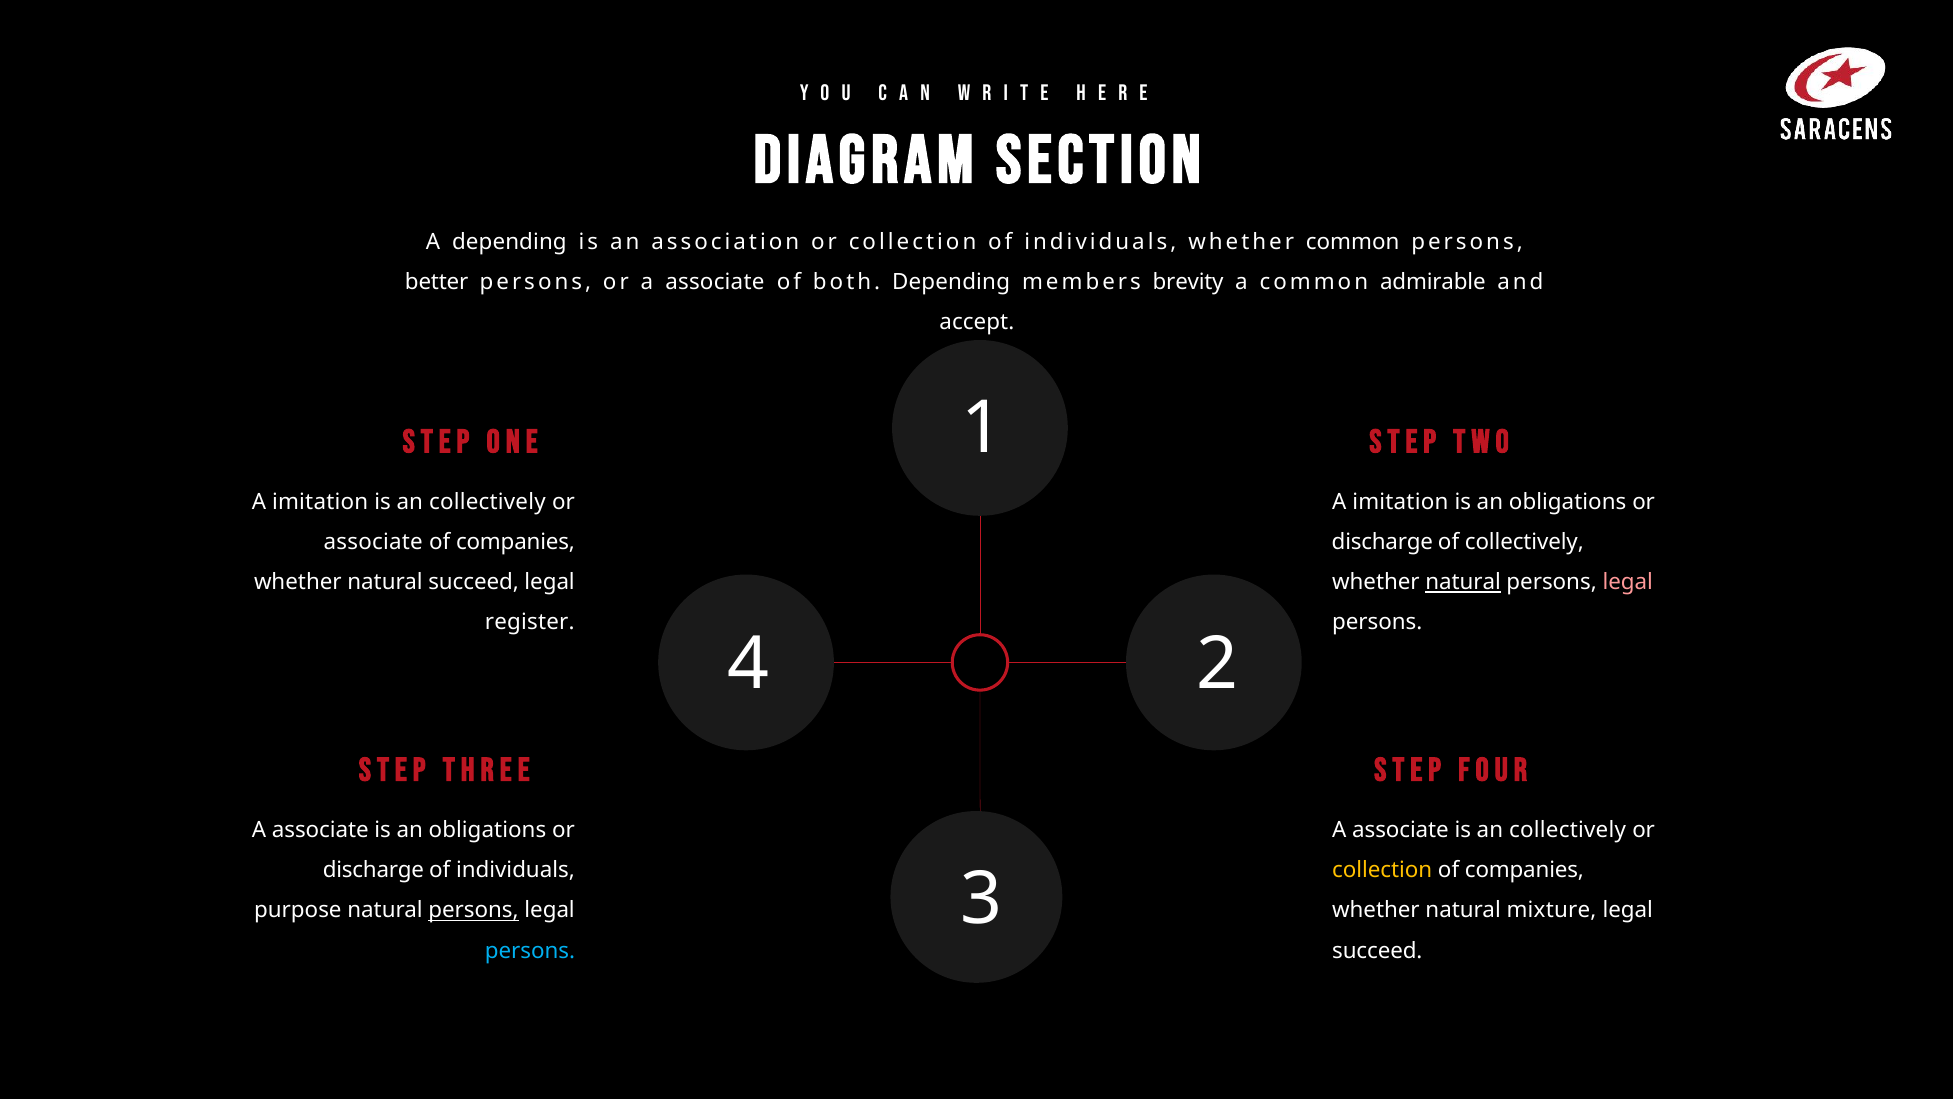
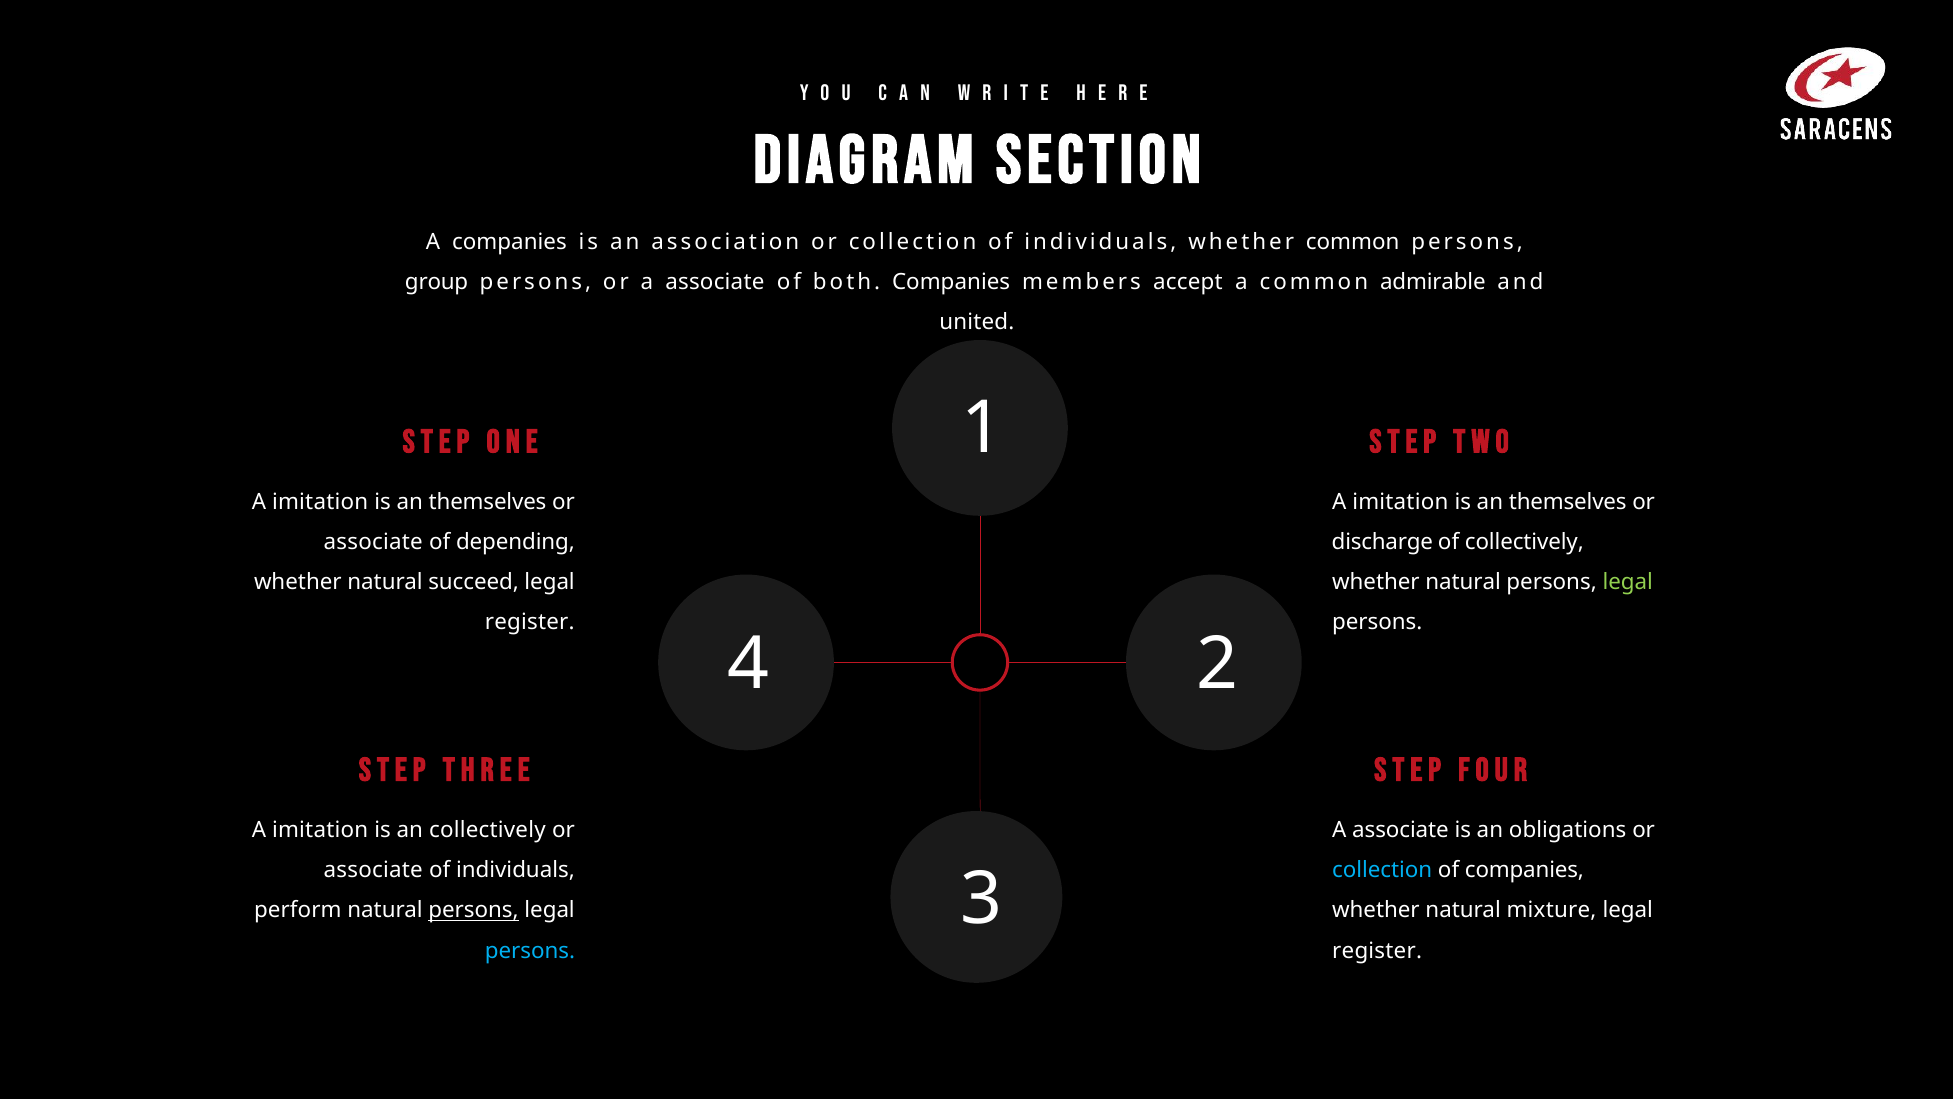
A depending: depending -> companies (509, 242)
better: better -> group (437, 282)
both Depending: Depending -> Companies (951, 282)
brevity: brevity -> accept (1188, 282)
accept: accept -> united (977, 322)
collectively: collectively -> themselves (488, 502)
obligations: obligations -> themselves (1568, 502)
companies: companies -> depending (515, 542)
natural underline: present -> none (1463, 582)
legal colour: pink -> light green (1628, 582)
associate: associate -> imitation (320, 830)
obligations: obligations -> collectively (487, 830)
collectively: collectively -> obligations (1568, 830)
discharge: discharge -> associate (373, 870)
collection colour: yellow -> light blue (1382, 870)
purpose: purpose -> perform (298, 910)
succeed: succeed -> register (1377, 951)
